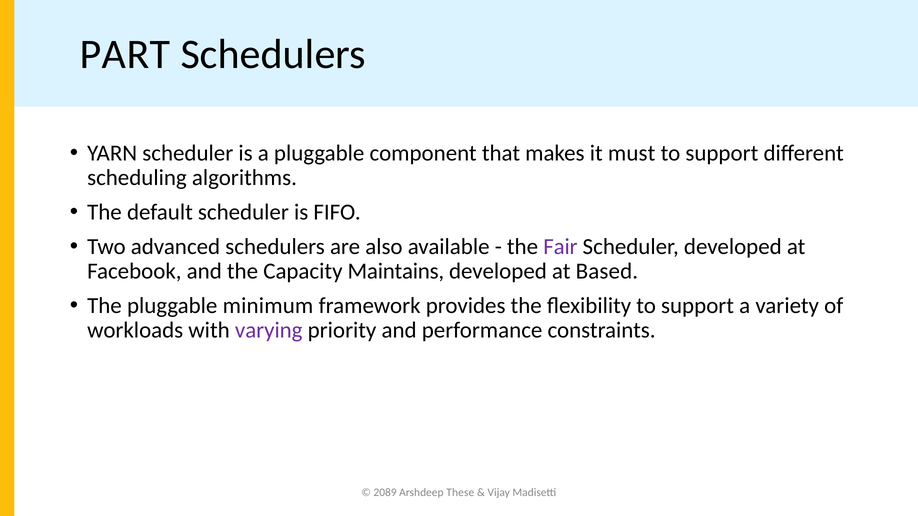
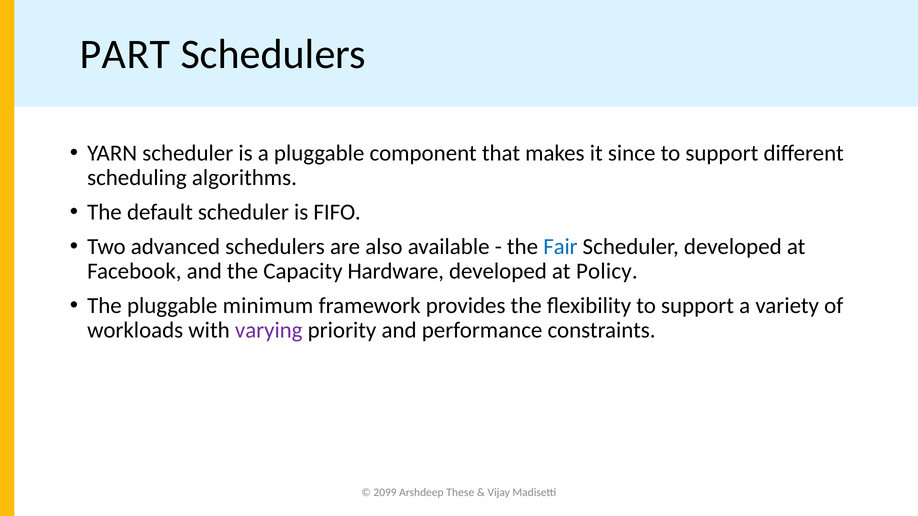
must: must -> since (632, 153)
Fair colour: purple -> blue (560, 247)
Maintains: Maintains -> Hardware (396, 271)
Based: Based -> Policy (607, 271)
2089: 2089 -> 2099 (385, 493)
